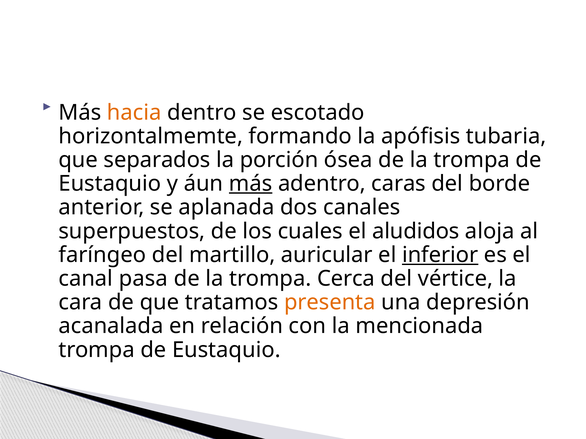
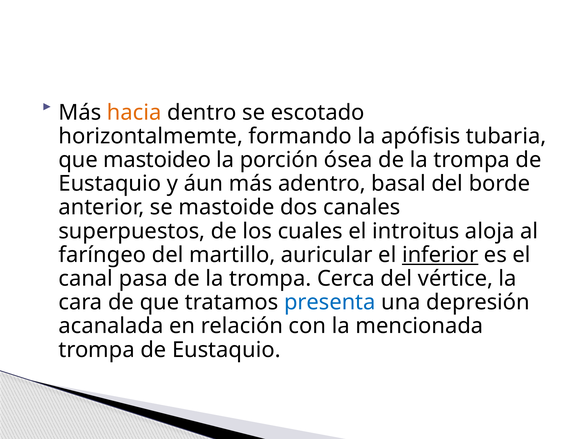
separados: separados -> mastoideo (157, 160)
más underline: present -> none (251, 184)
caras: caras -> basal (398, 184)
aplanada: aplanada -> mastoide (227, 208)
aludidos: aludidos -> introitus (416, 231)
presenta colour: orange -> blue (330, 303)
